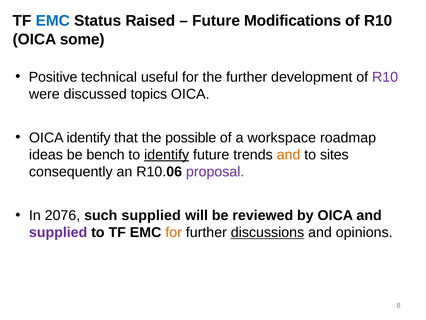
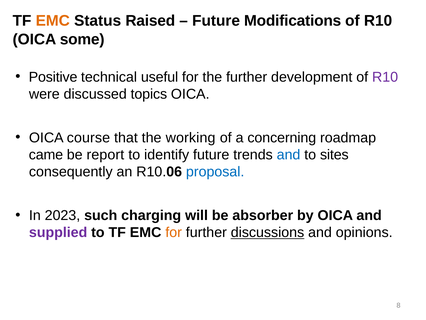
EMC colour: blue -> orange (53, 21)
OICA identify: identify -> course (88, 138)
possible: possible -> working (191, 138)
workspace: workspace -> concerning (282, 138)
ideas: ideas -> came (46, 155)
bench: bench -> report (105, 155)
identify underline: present -> none (167, 155)
and colour: orange -> blue (289, 155)
proposal colour: purple -> blue (215, 172)
2076: 2076 -> 2023 (62, 215)
such supplied: supplied -> charging (151, 215)
reviewed: reviewed -> absorber (263, 215)
